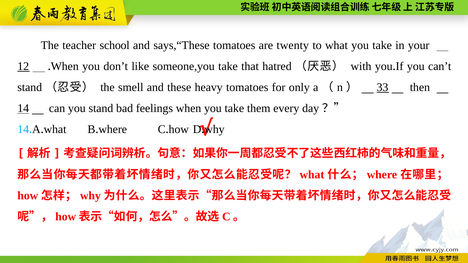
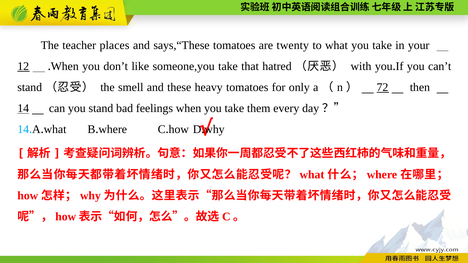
school: school -> places (115, 45)
33: 33 -> 72 (382, 87)
